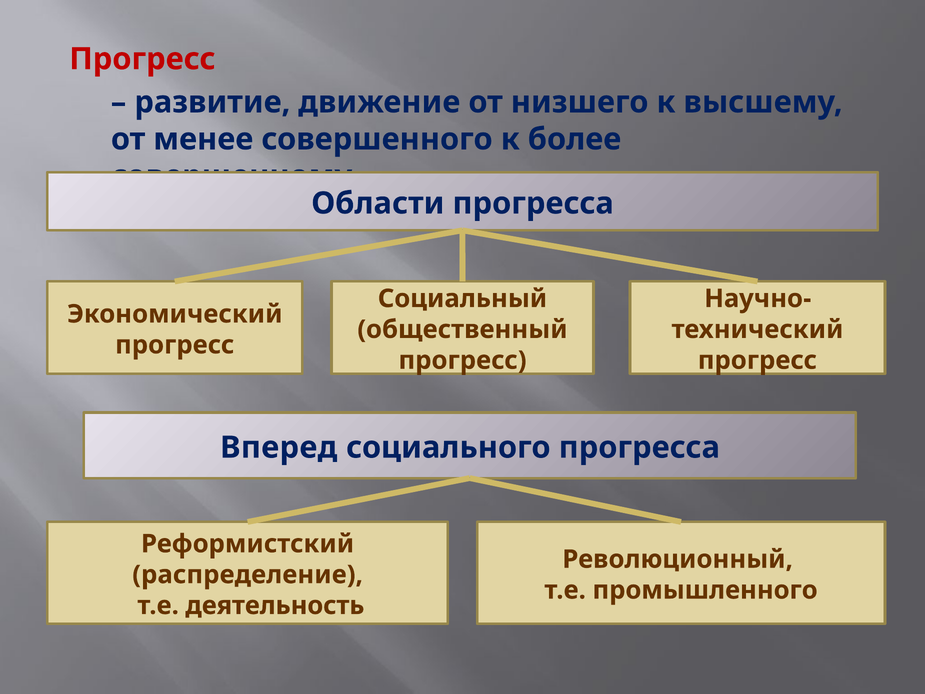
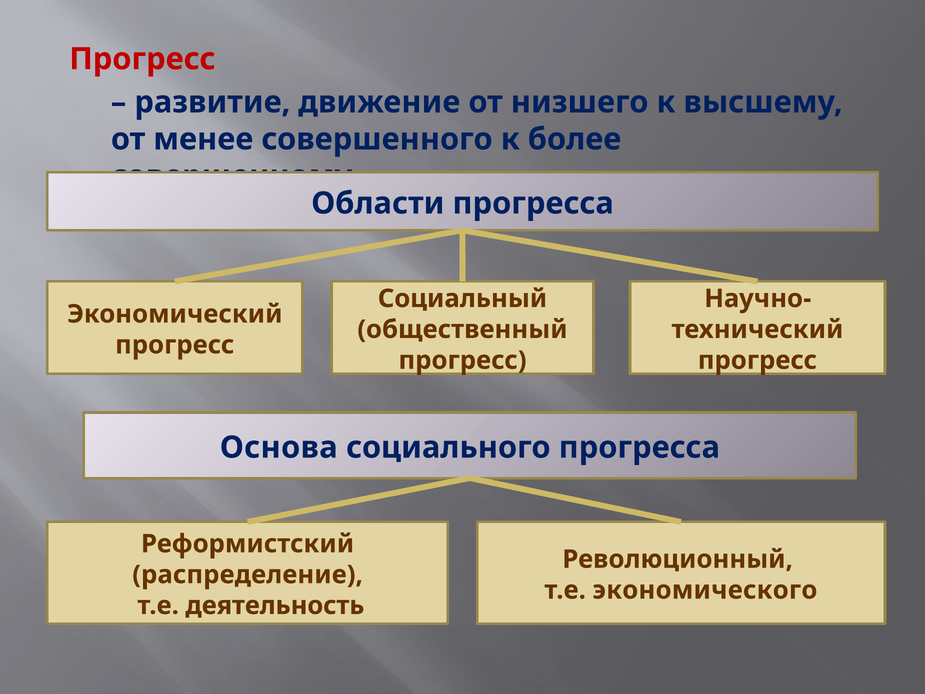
Вперед: Вперед -> Основа (279, 447)
промышленного: промышленного -> экономического (705, 590)
